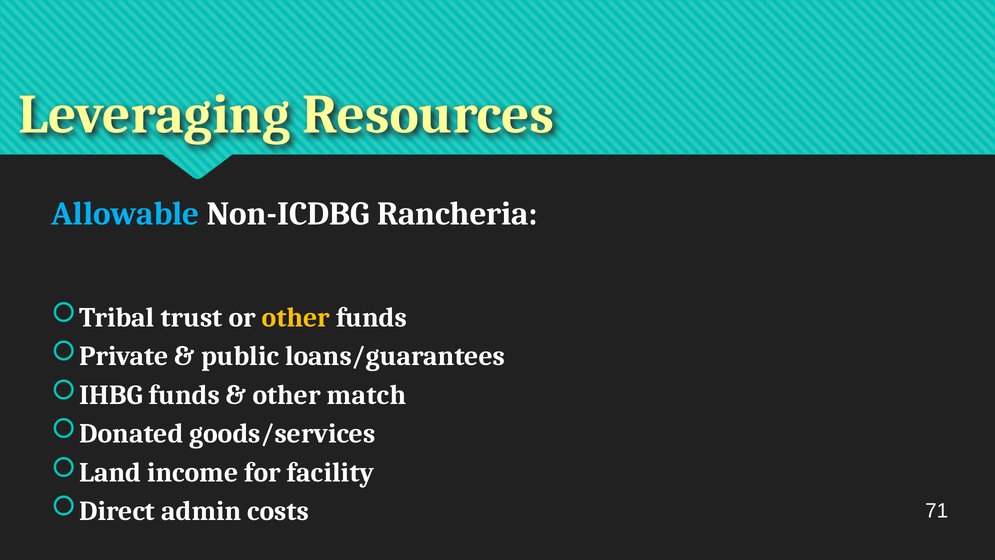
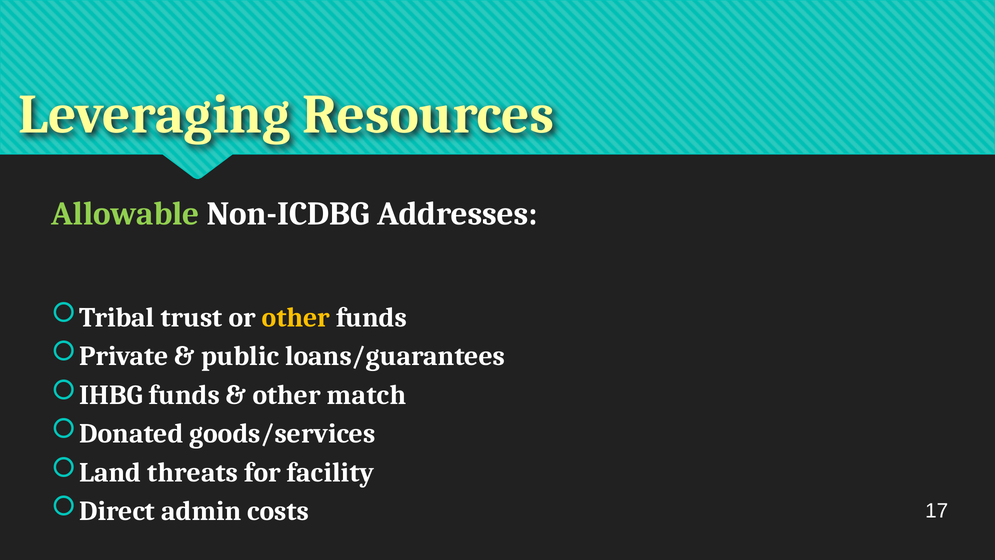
Allowable colour: light blue -> light green (125, 214)
Rancheria: Rancheria -> Addresses (457, 214)
income: income -> threats (193, 472)
71: 71 -> 17 (937, 511)
